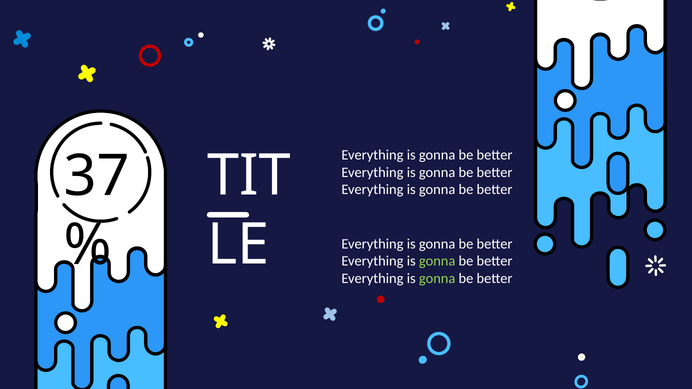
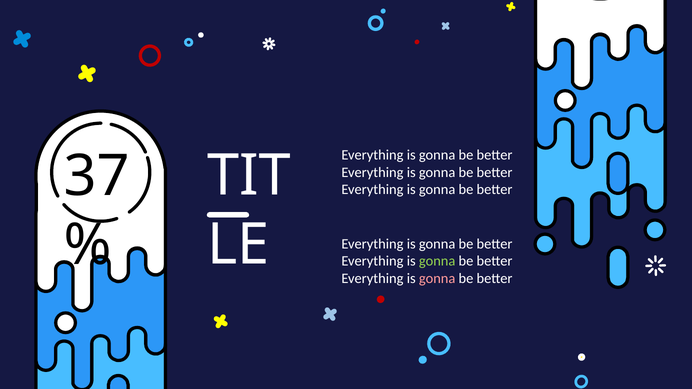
gonna colour: light green -> pink (437, 279)
